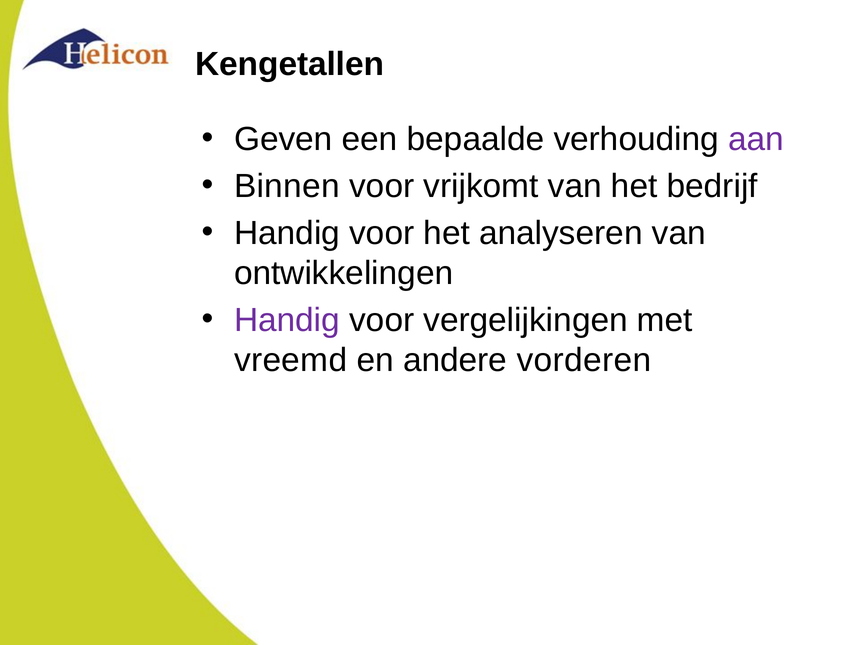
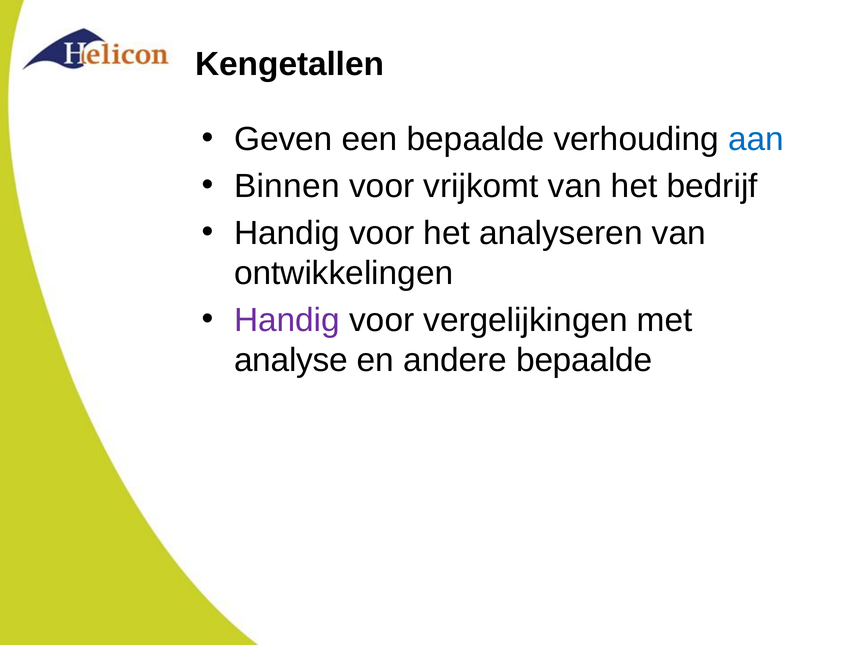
aan colour: purple -> blue (756, 139)
vreemd: vreemd -> analyse (291, 361)
andere vorderen: vorderen -> bepaalde (584, 361)
